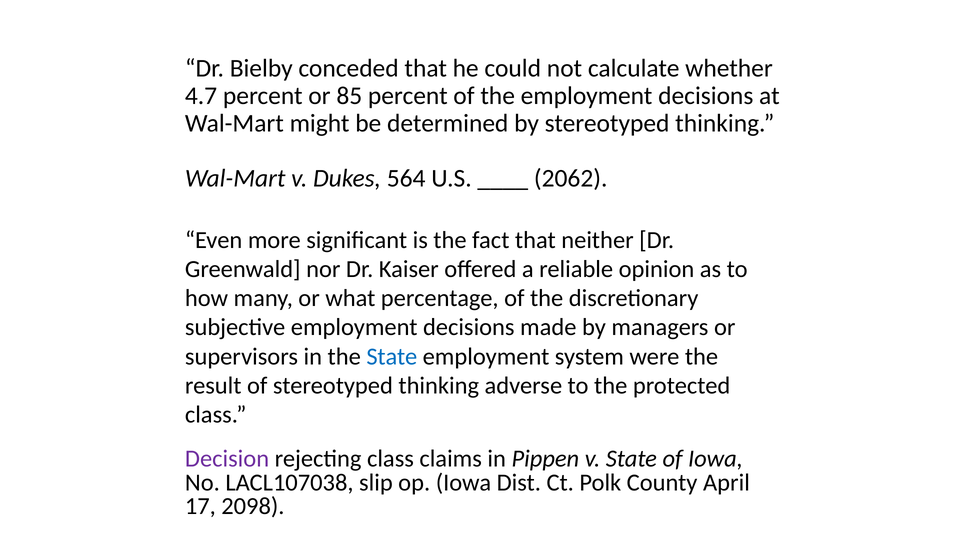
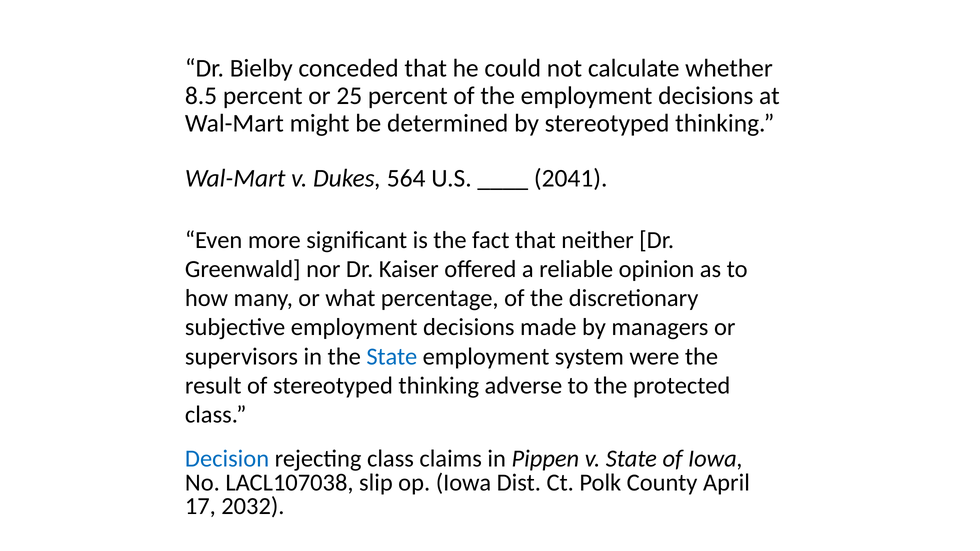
4.7: 4.7 -> 8.5 (201, 96)
85: 85 -> 25 (349, 96)
2062: 2062 -> 2041 (571, 178)
Decision colour: purple -> blue (227, 459)
2098: 2098 -> 2032 (253, 506)
